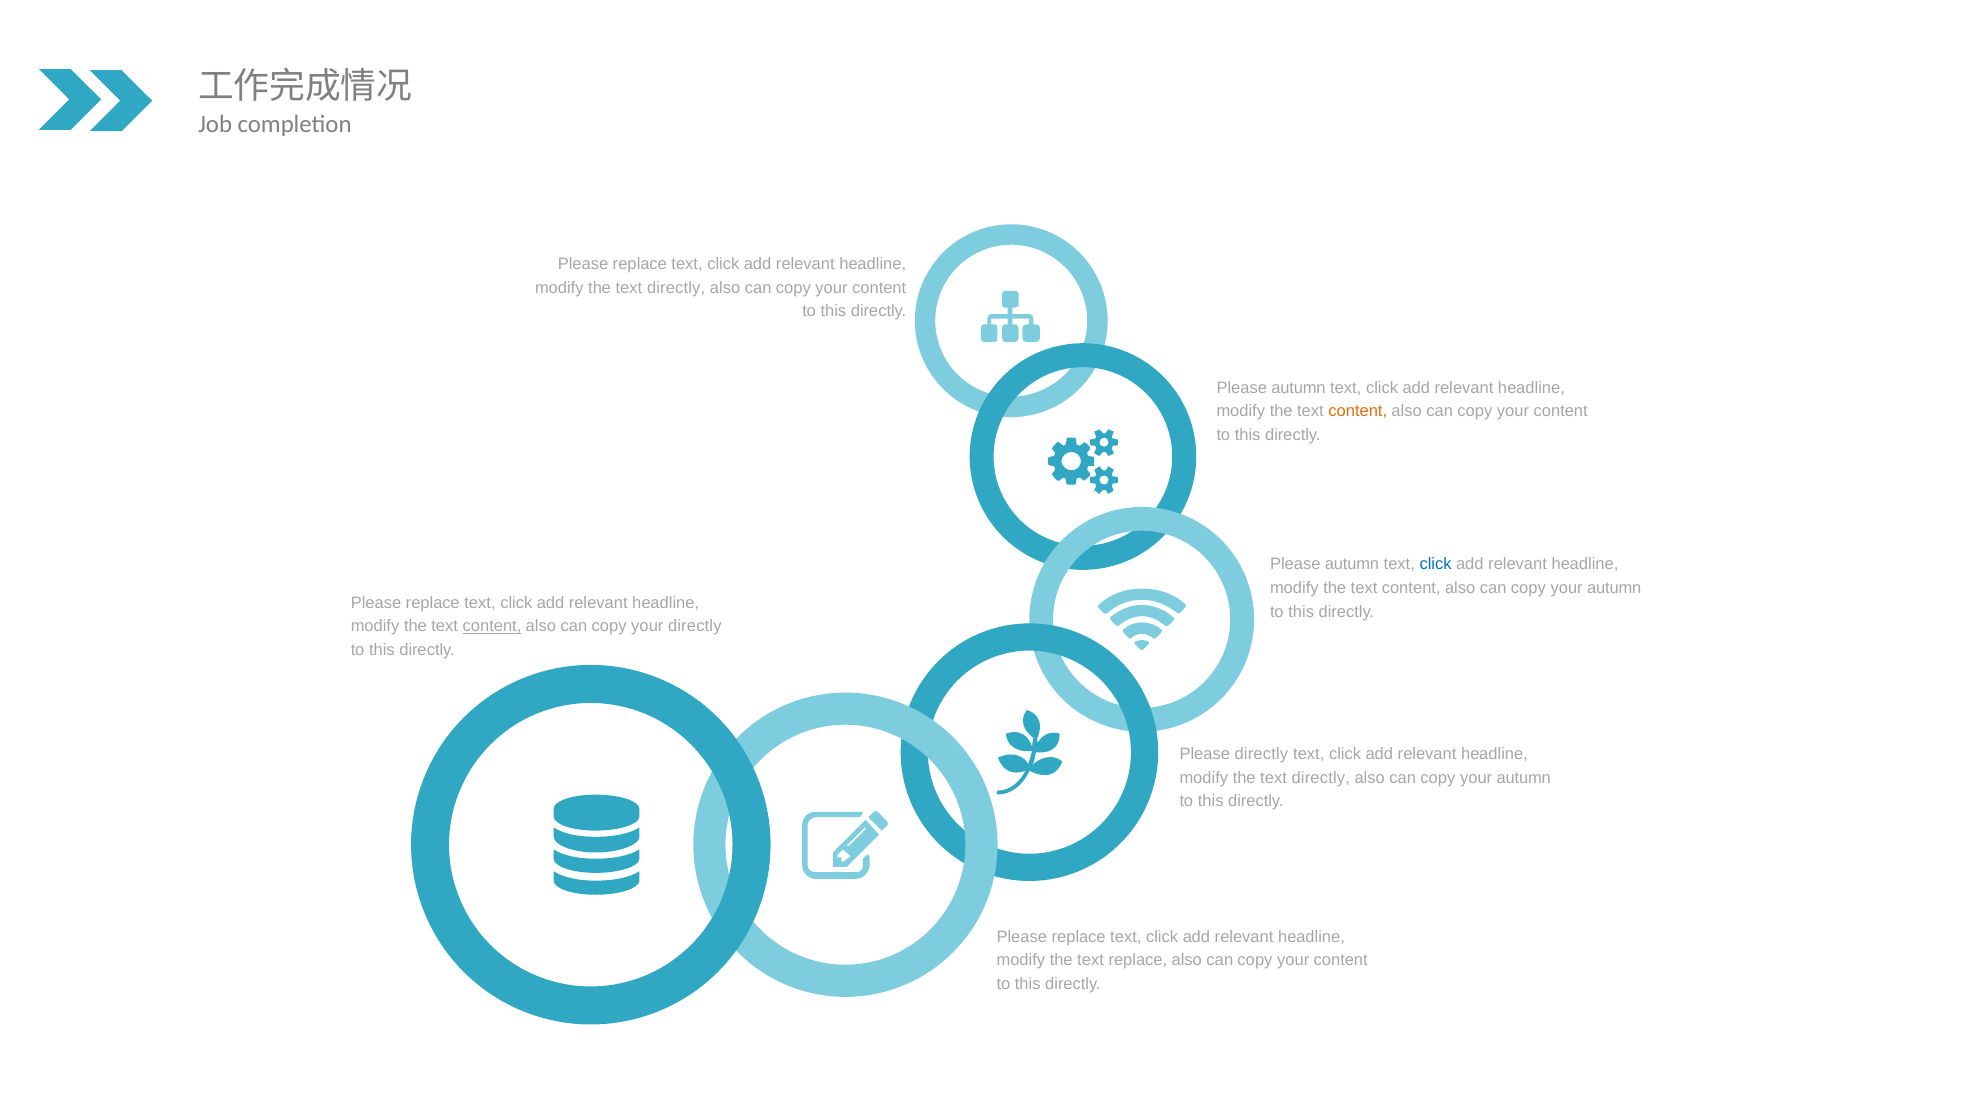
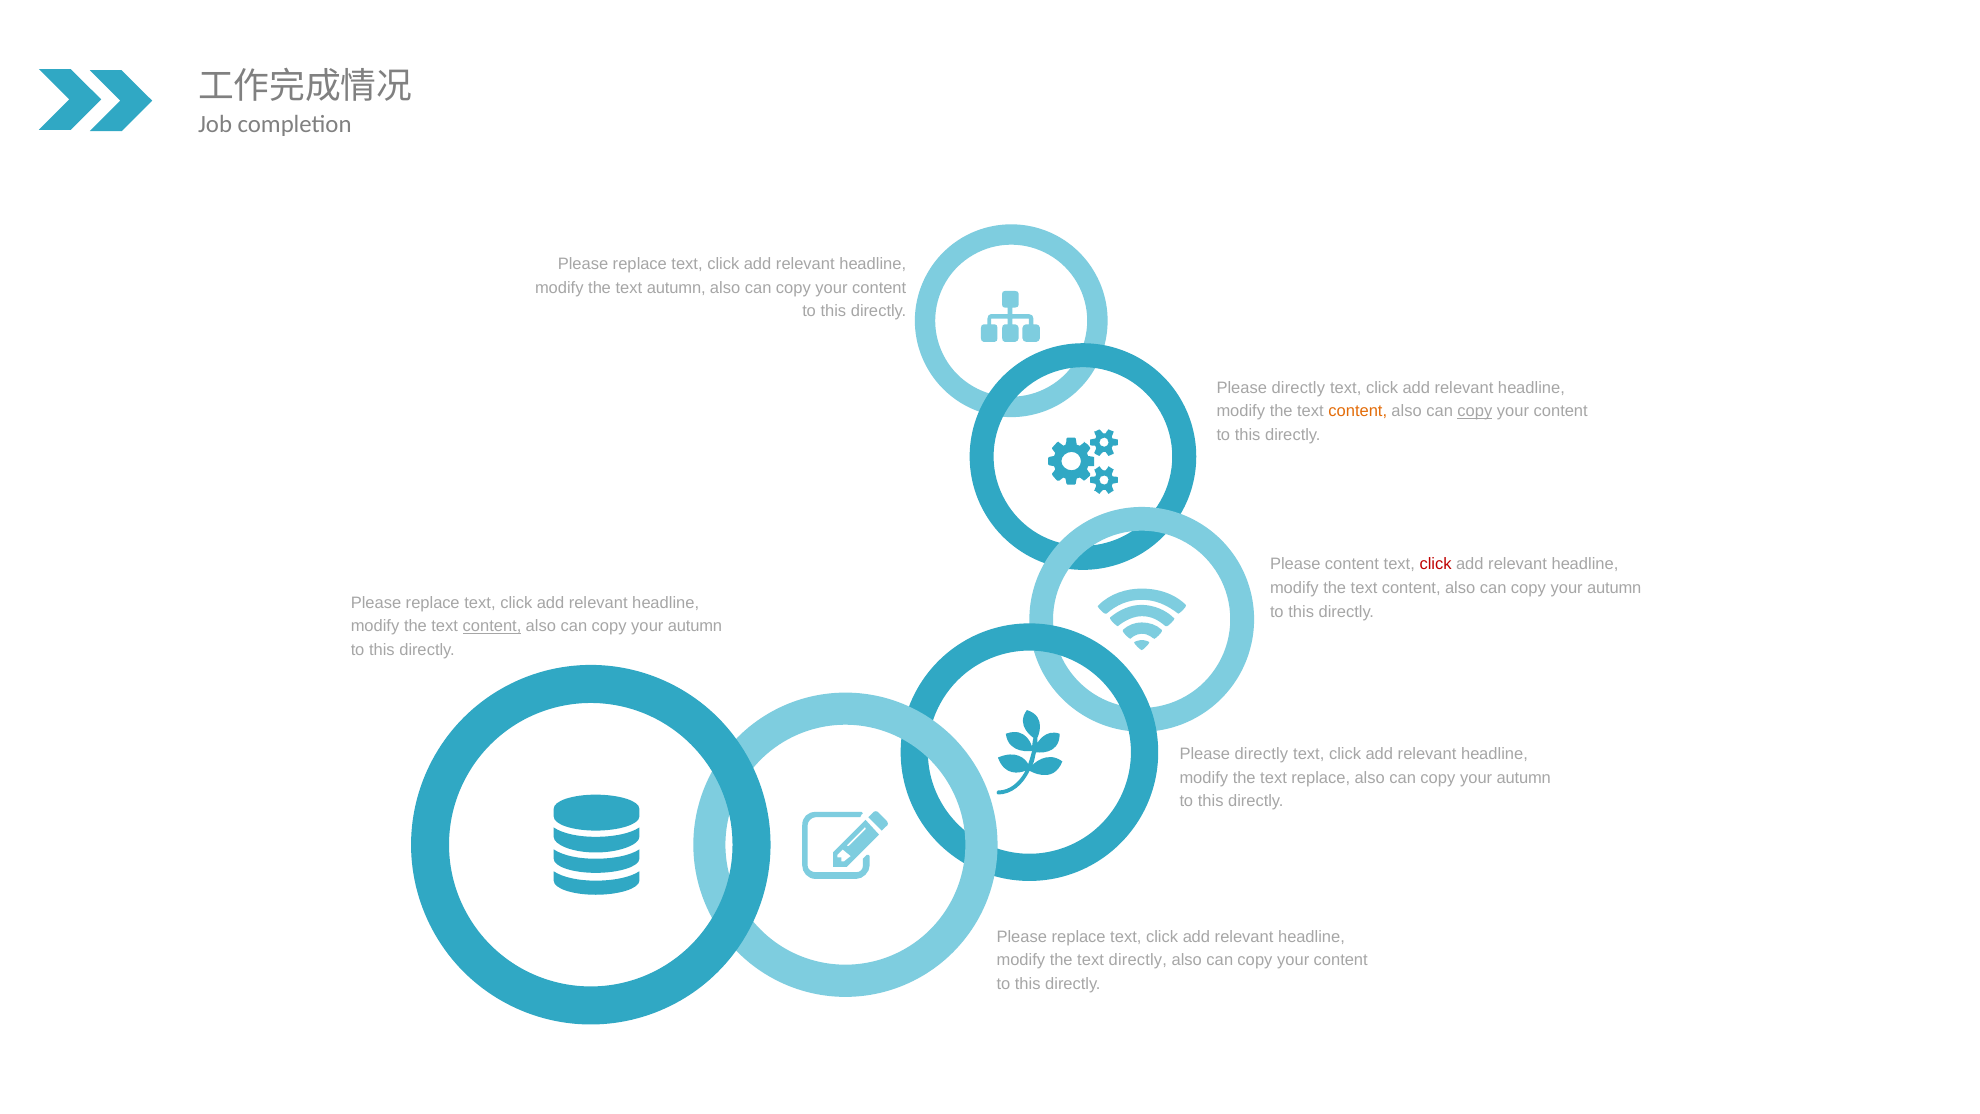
directly: directly -> autumn (676, 288)
autumn: autumn -> directly (1298, 388)
copy underline: none -> present (1475, 411)
autumn: autumn -> content (1352, 564)
click colour: blue -> red (1436, 564)
directly: directly -> autumn (695, 626)
directly: directly -> replace (1321, 777)
text replace: replace -> directly (1138, 960)
